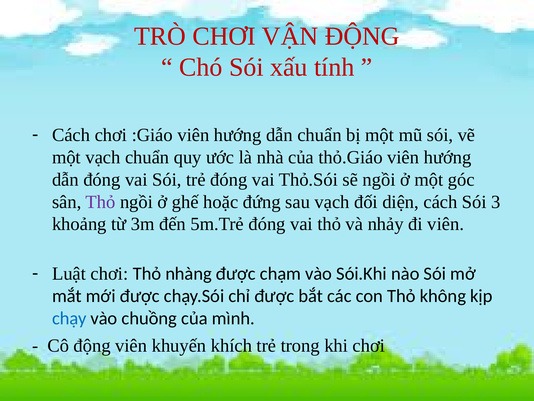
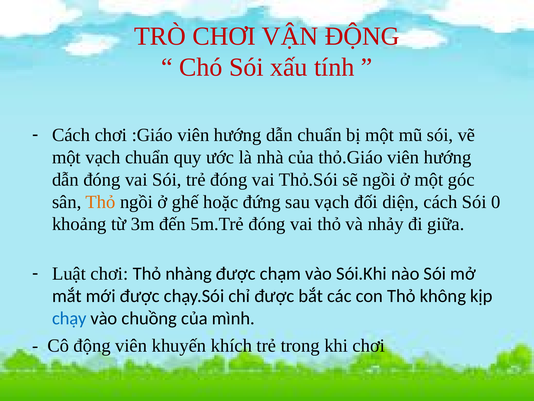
Thỏ colour: purple -> orange (101, 202)
3: 3 -> 0 (496, 202)
đi viên: viên -> giữa (446, 224)
